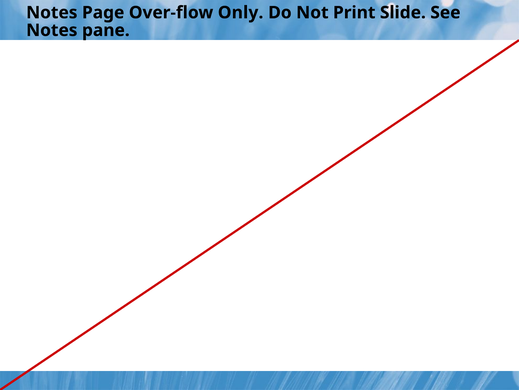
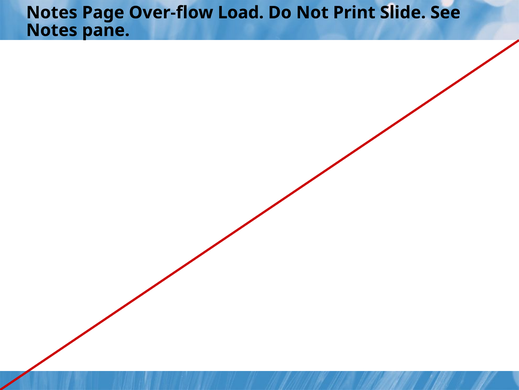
Only: Only -> Load (241, 13)
